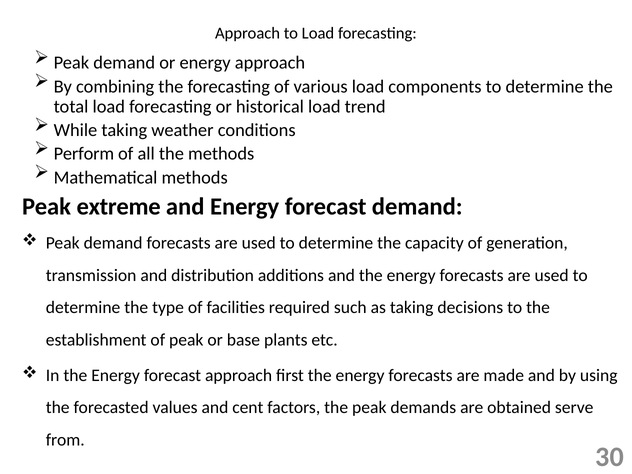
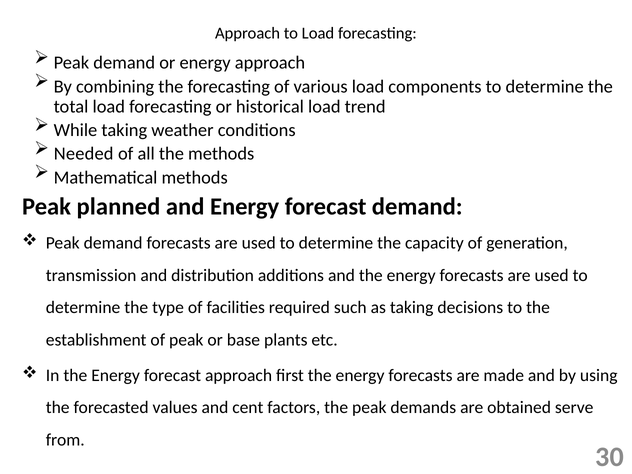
Perform: Perform -> Needed (84, 154)
extreme: extreme -> planned (118, 207)
